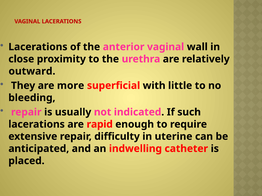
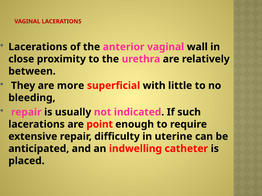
outward: outward -> between (32, 71)
rapid: rapid -> point (100, 125)
